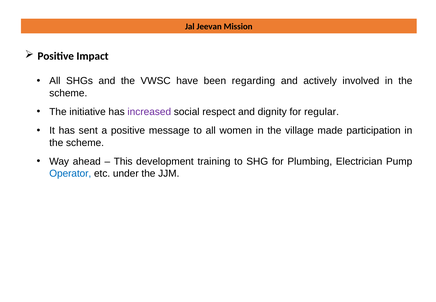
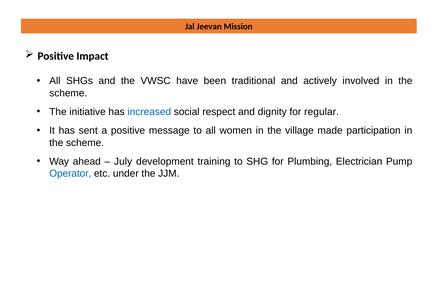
regarding: regarding -> traditional (254, 81)
increased colour: purple -> blue (149, 112)
This: This -> July (123, 161)
